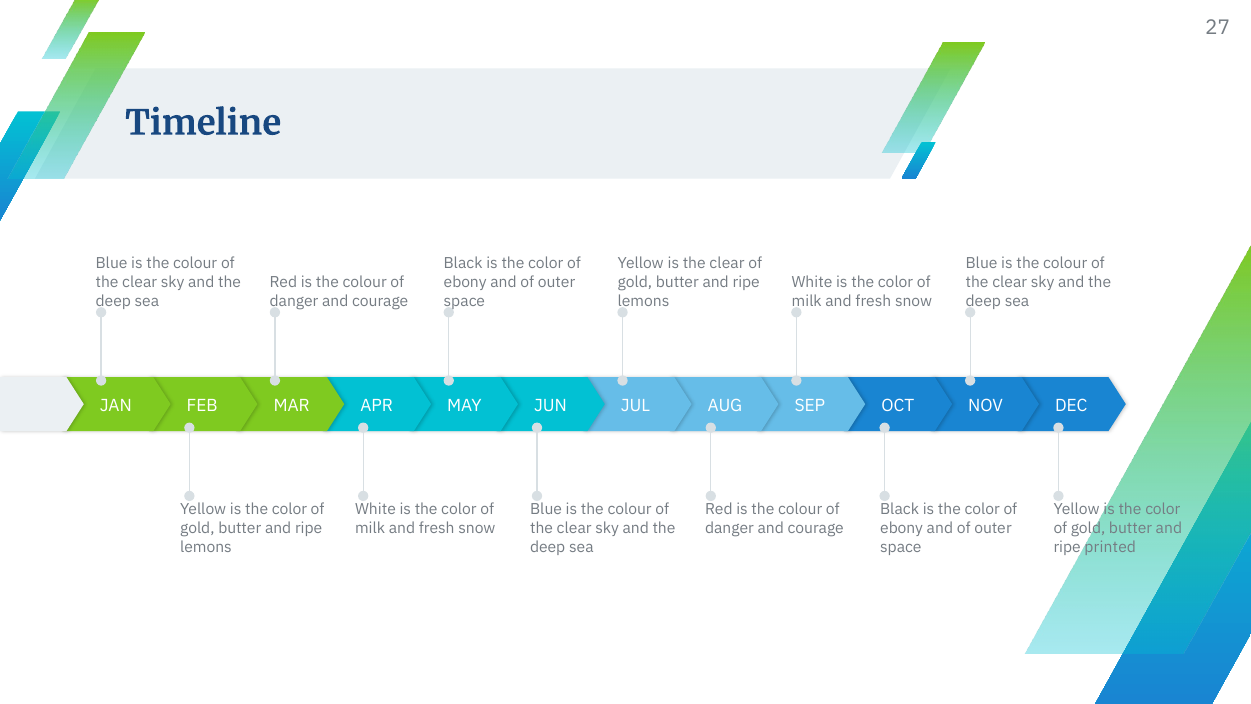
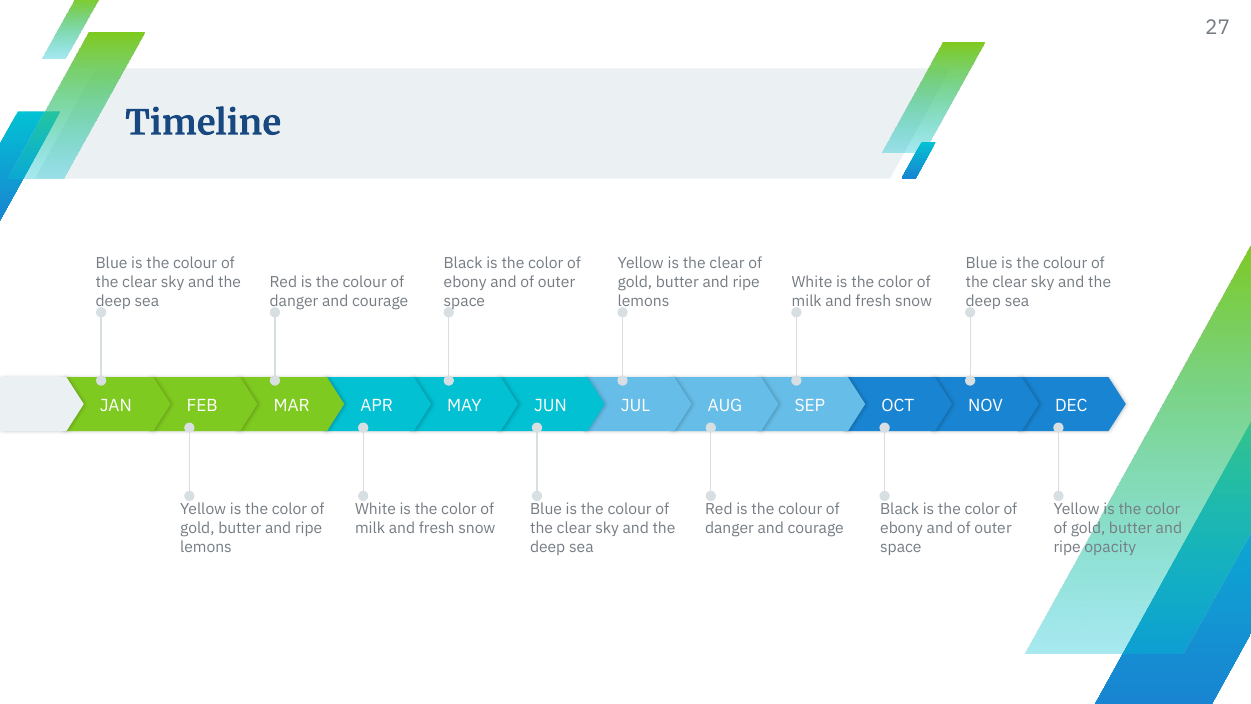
printed: printed -> opacity (1110, 547)
